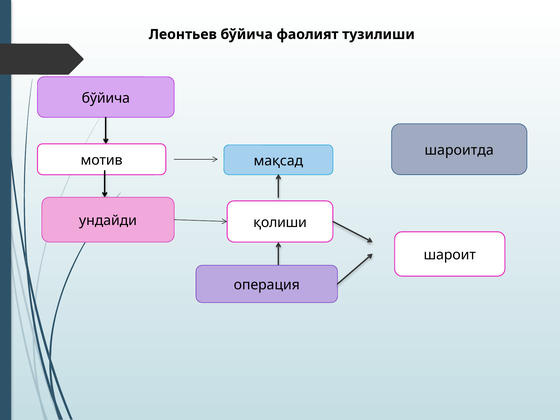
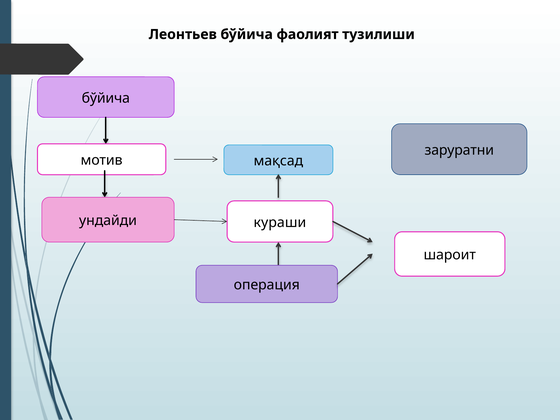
шароитда: шароитда -> заруратни (459, 150)
қолиши: қолиши -> кураши (280, 222)
